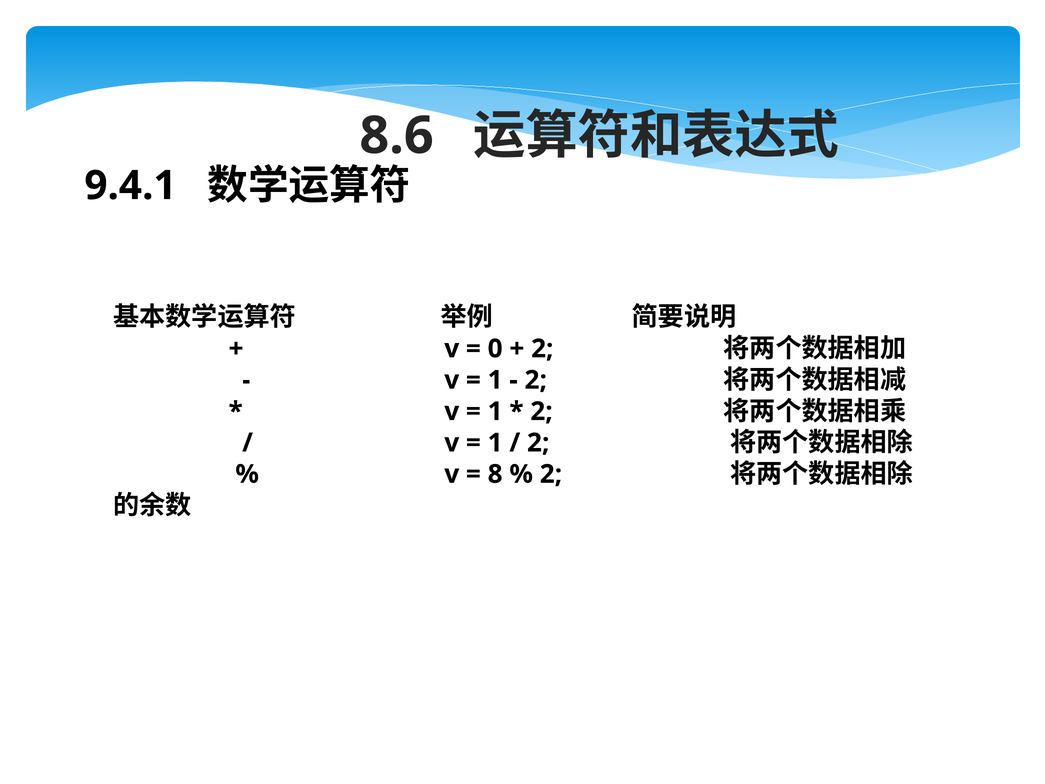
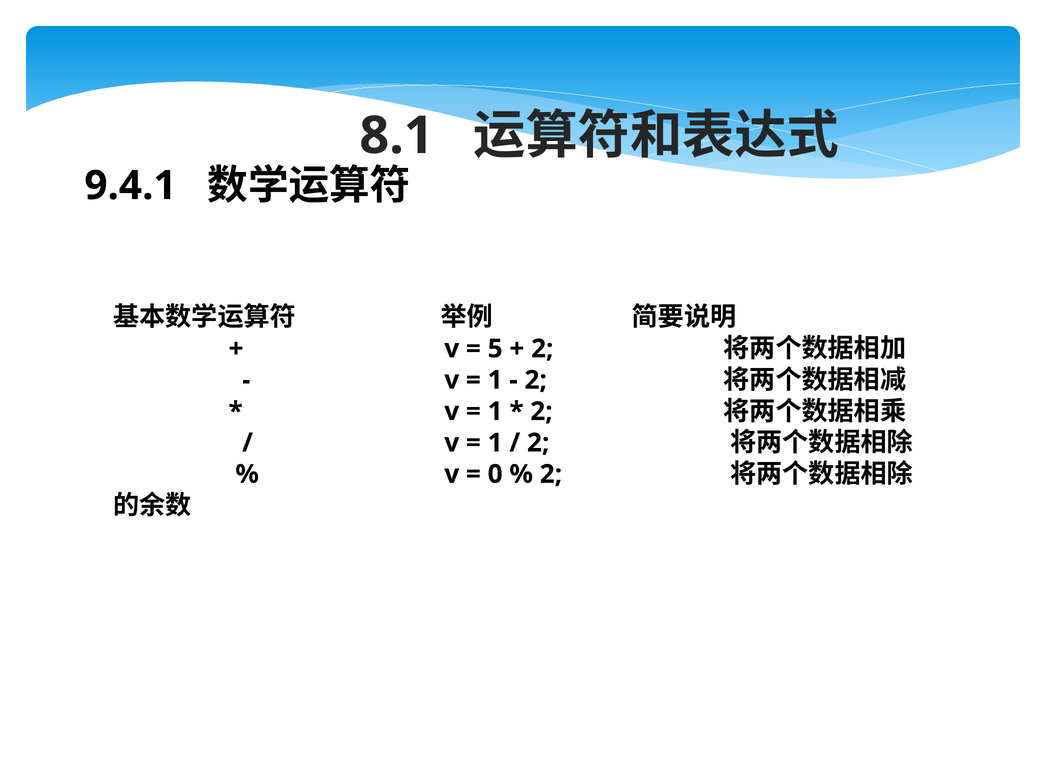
8.6: 8.6 -> 8.1 (397, 136)
0: 0 -> 5 (495, 349)
8: 8 -> 0 (495, 474)
